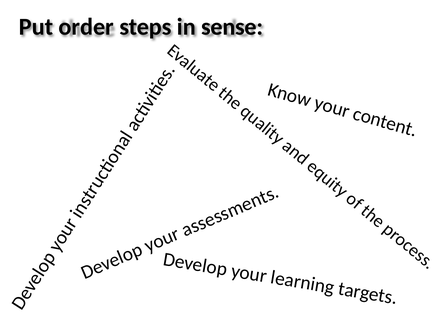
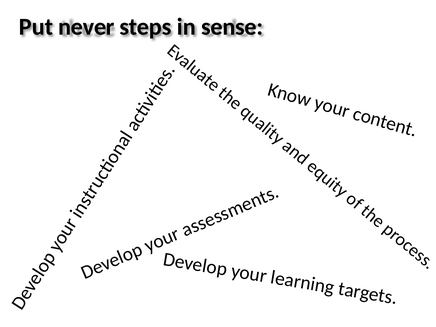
order: order -> never (86, 27)
